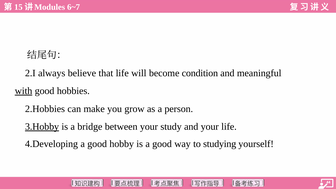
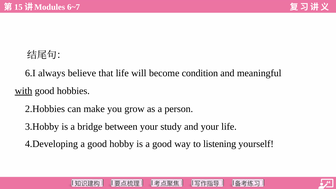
2.I: 2.I -> 6.I (30, 73)
3.Hobby underline: present -> none (42, 127)
studying: studying -> listening (220, 144)
